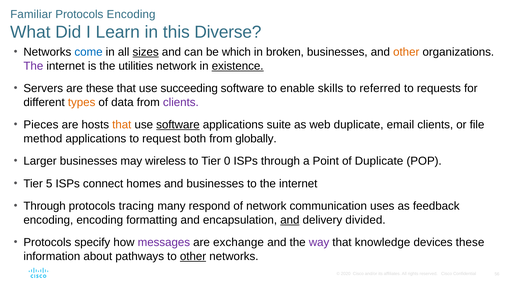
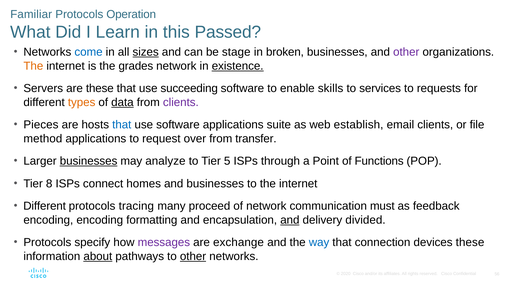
Protocols Encoding: Encoding -> Operation (131, 14)
Diverse: Diverse -> Passed (228, 32)
which: which -> stage (236, 52)
other colour: orange -> purple (406, 52)
The colour: purple -> orange (33, 66)
utilities: utilities -> grades (136, 66)
referred: referred -> services (380, 88)
data underline: none -> present (122, 102)
that colour: orange -> blue (122, 125)
software underline: present -> none (178, 125)
web duplicate: duplicate -> establish (359, 125)
both: both -> over (195, 139)
globally: globally -> transfer (256, 139)
businesses underline: none -> present (89, 161)
wireless: wireless -> analyze (165, 161)
0: 0 -> 5 (227, 161)
of Duplicate: Duplicate -> Functions (379, 161)
5: 5 -> 8 (49, 184)
Through: Through -> Different (45, 206)
respond: respond -> proceed (210, 206)
uses: uses -> must (382, 206)
way colour: purple -> blue (319, 242)
knowledge: knowledge -> connection (383, 242)
about underline: none -> present (98, 256)
